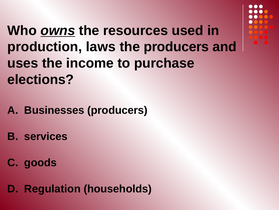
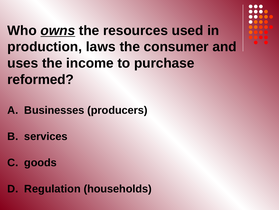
the producers: producers -> consumer (176, 47)
elections: elections -> reformed (41, 79)
